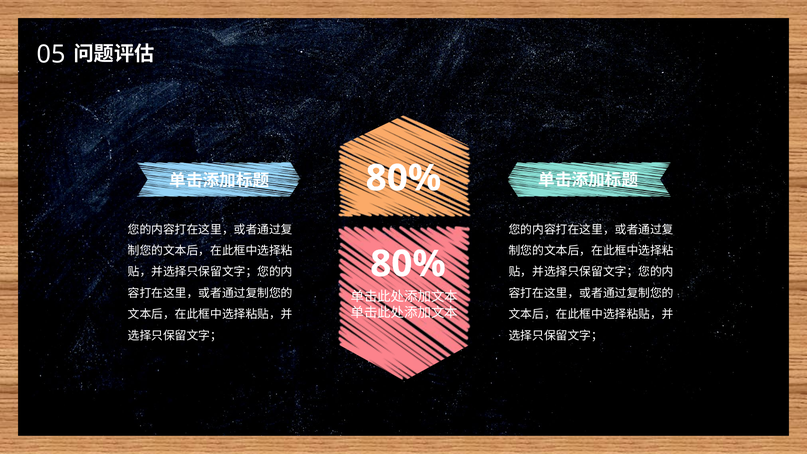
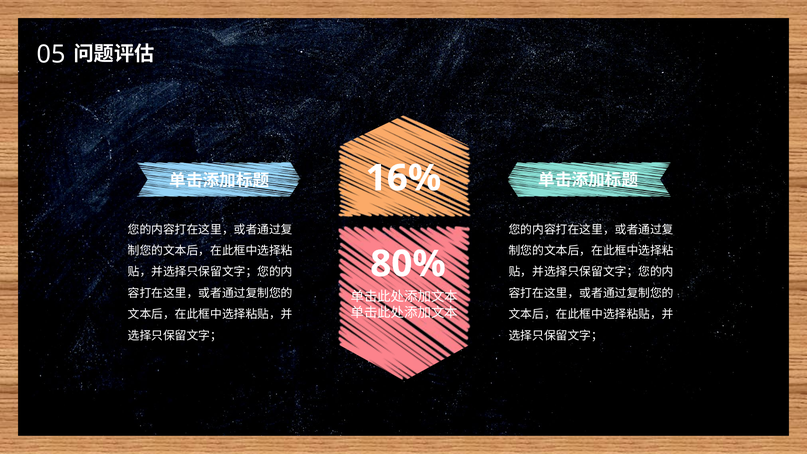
80%: 80% -> 16% (403, 178)
